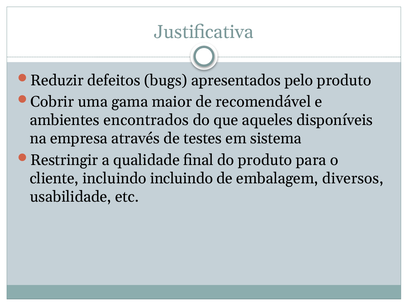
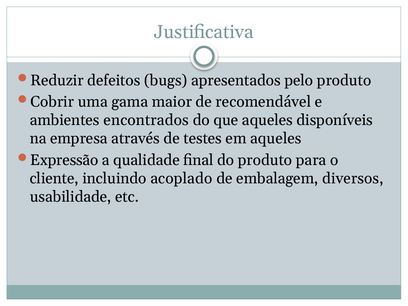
em sistema: sistema -> aqueles (276, 139)
Restringir: Restringir -> Expressão (64, 160)
incluindo incluindo: incluindo -> acoplado (181, 178)
